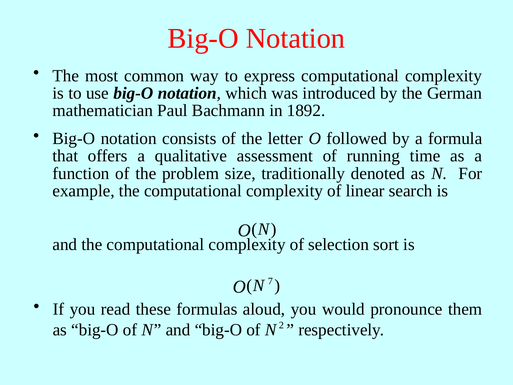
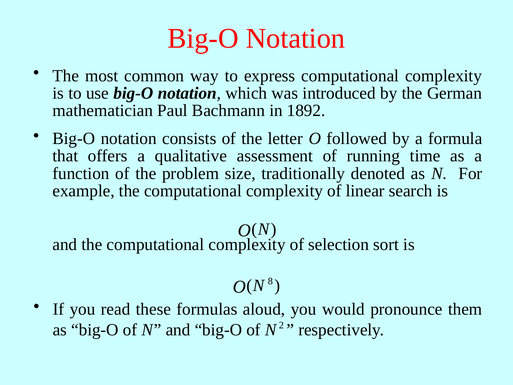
7: 7 -> 8 (270, 281)
